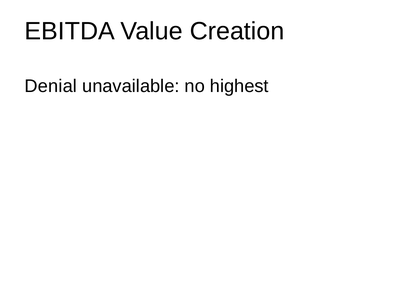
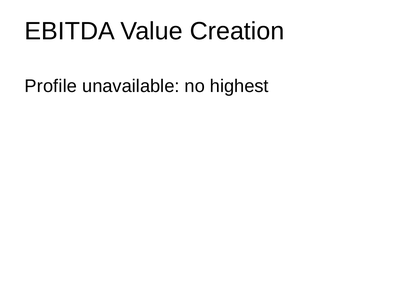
Denial: Denial -> Profile (51, 86)
